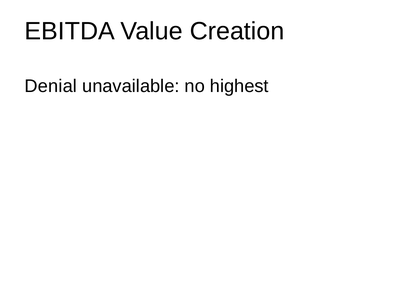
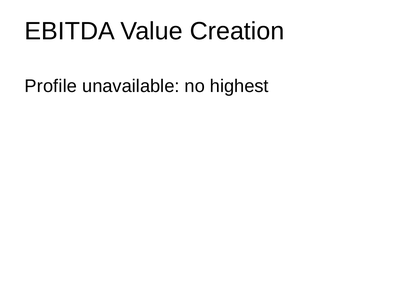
Denial: Denial -> Profile (51, 86)
